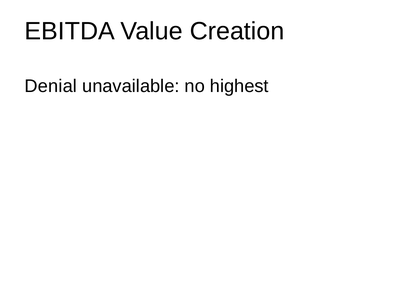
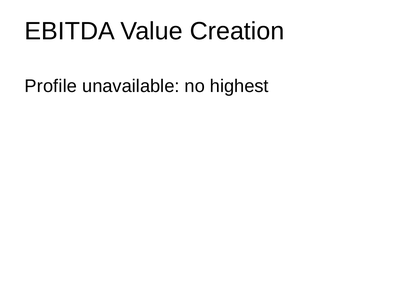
Denial: Denial -> Profile (51, 86)
